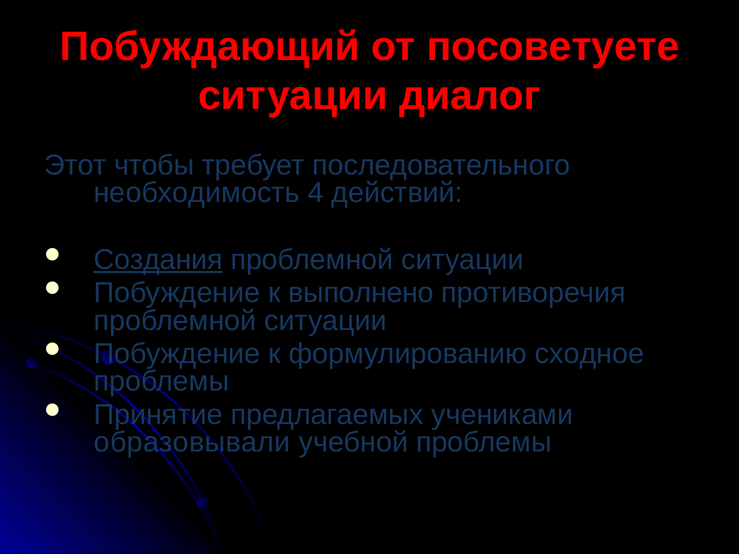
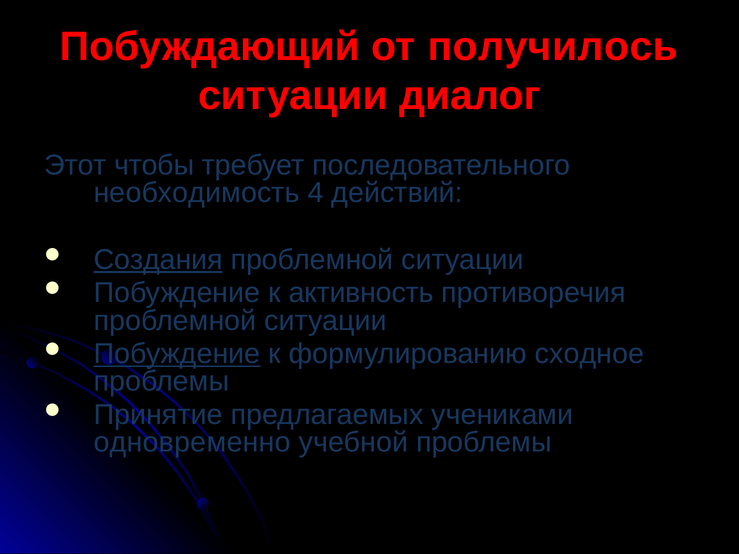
посоветуете: посоветуете -> получилось (553, 47)
выполнено: выполнено -> активность (361, 293)
Побуждение underline: none -> present (177, 354)
образовывали: образовывали -> одновременно (192, 443)
